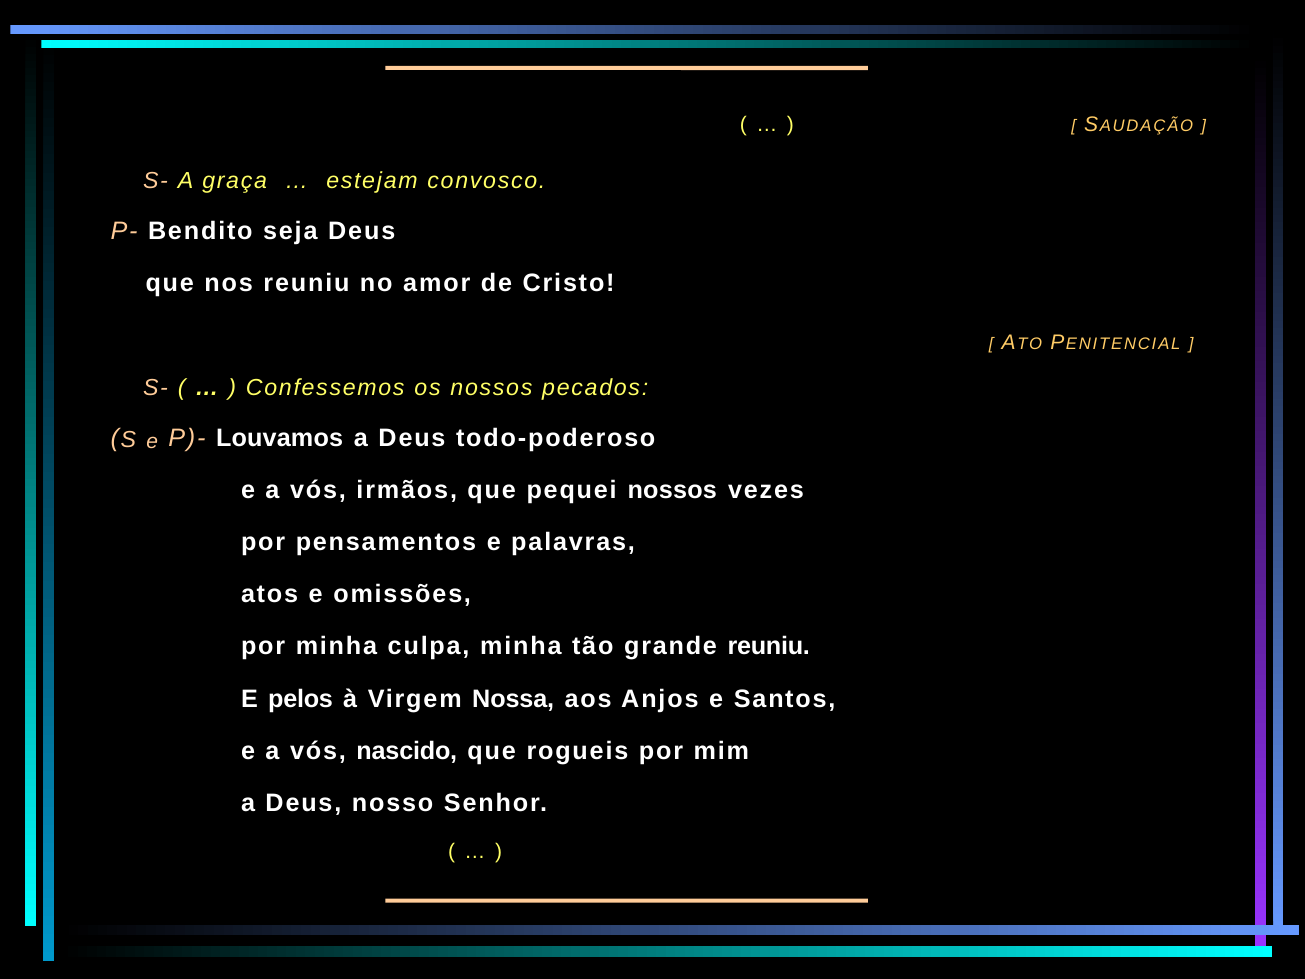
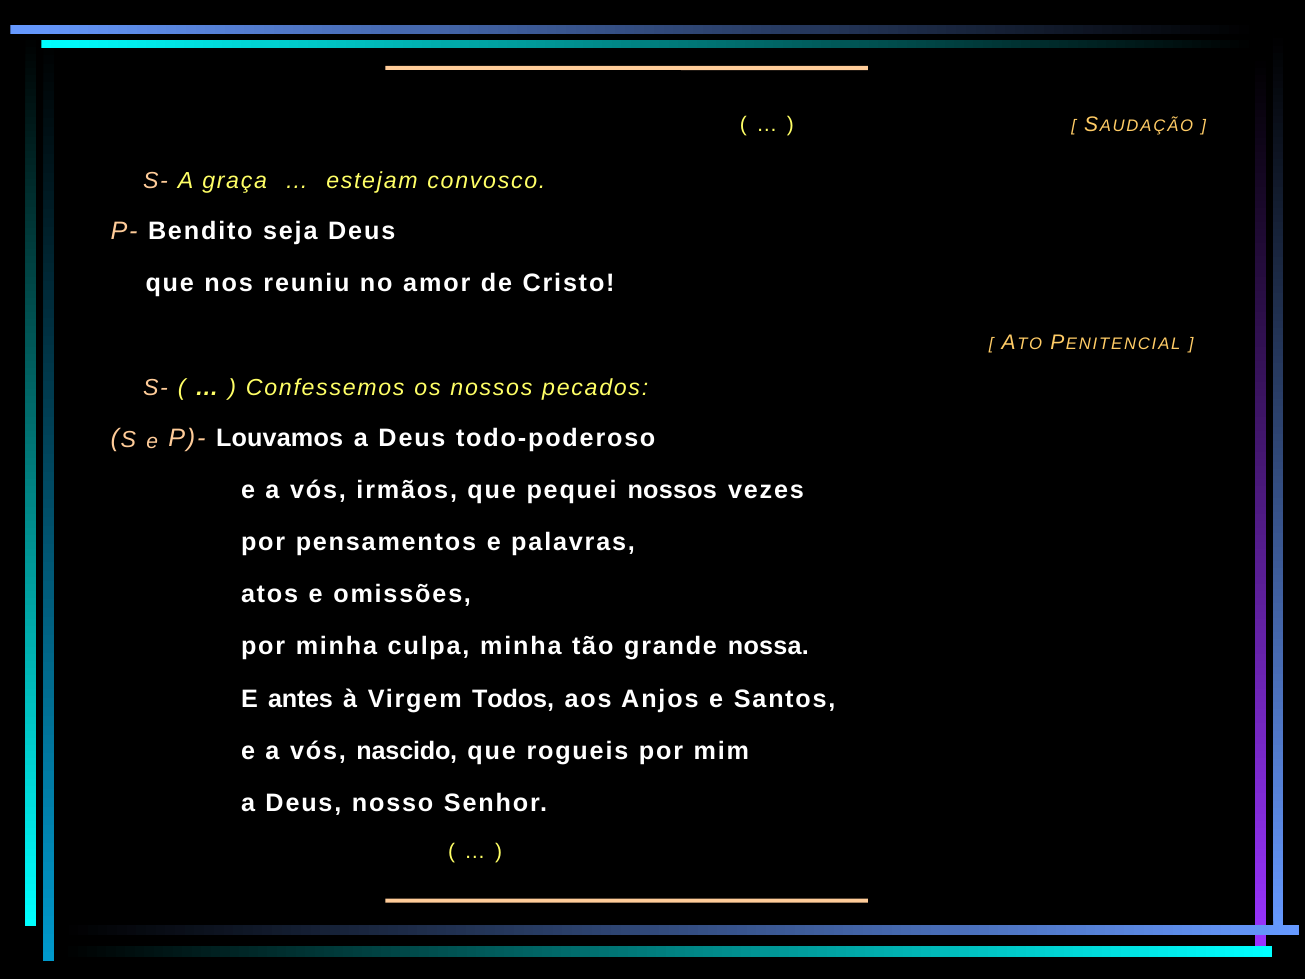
grande reuniu: reuniu -> nossa (768, 646)
pelos: pelos -> antes (301, 699)
Nossa: Nossa -> Todos (513, 699)
